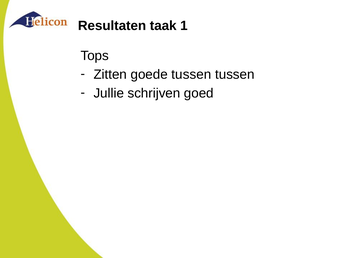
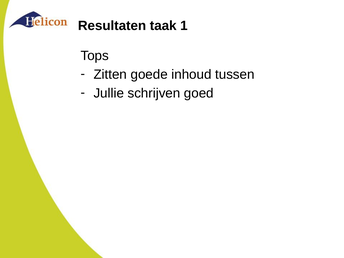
goede tussen: tussen -> inhoud (191, 74)
